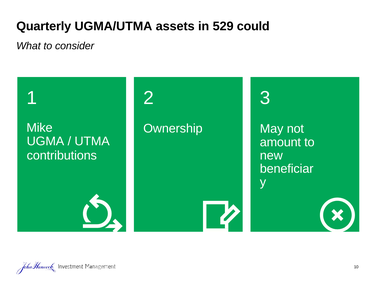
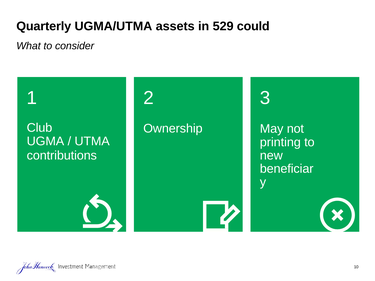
Mike: Mike -> Club (39, 128)
amount: amount -> printing (280, 142)
